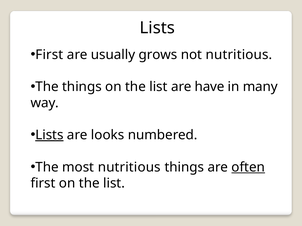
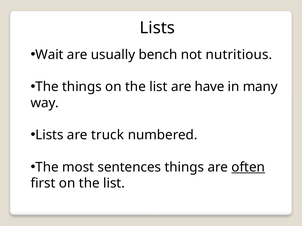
First: First -> Wait (49, 55)
grows: grows -> bench (158, 55)
Lists underline: present -> none (49, 135)
looks: looks -> truck (108, 135)
most nutritious: nutritious -> sentences (129, 168)
